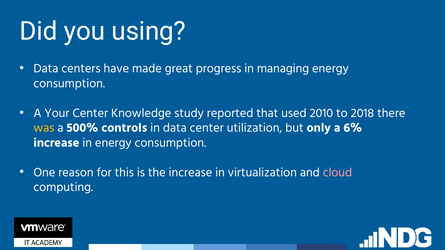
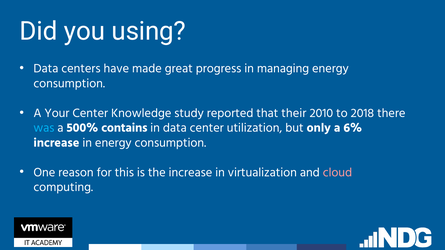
used: used -> their (294, 113)
was colour: yellow -> light blue (44, 128)
controls: controls -> contains (124, 128)
